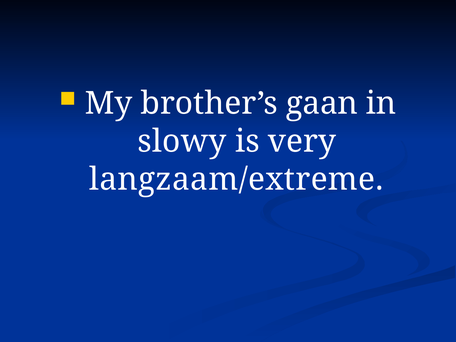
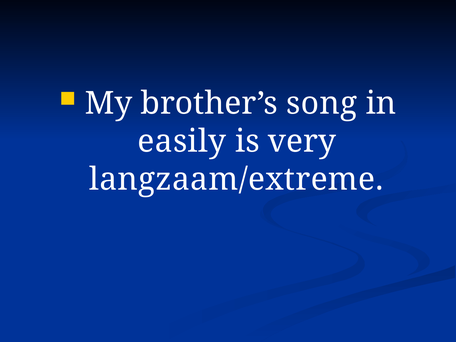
gaan: gaan -> song (322, 103)
slowy: slowy -> easily (182, 141)
